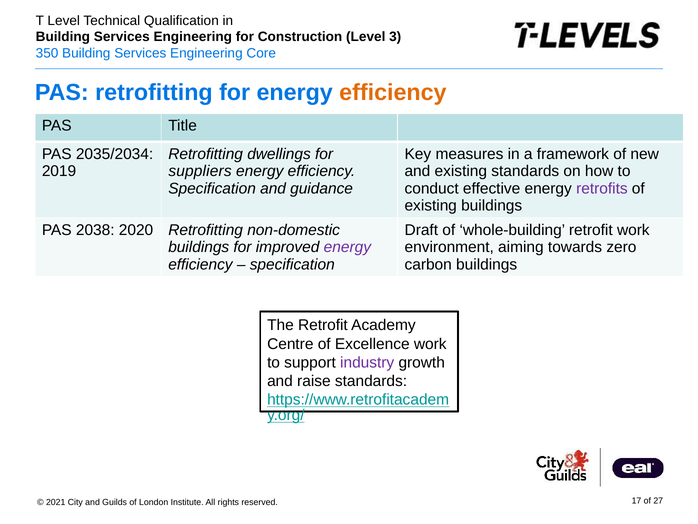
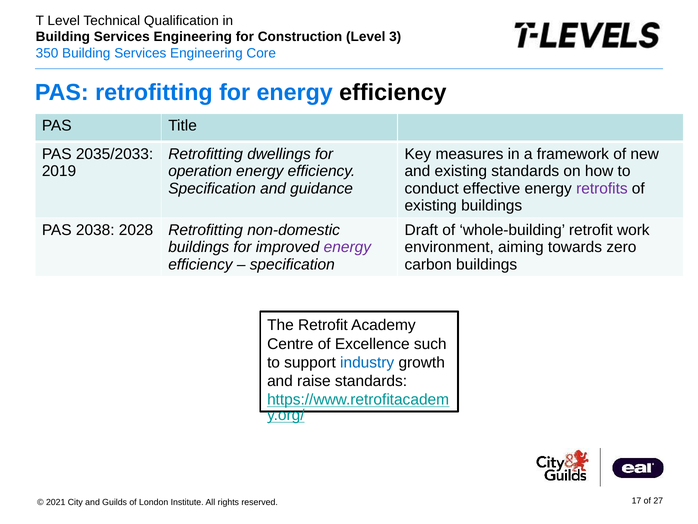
efficiency colour: orange -> black (393, 93)
2035/2034: 2035/2034 -> 2035/2033 (115, 154)
suppliers: suppliers -> operation (200, 171)
2020: 2020 -> 2028 (136, 230)
Excellence work: work -> such (430, 344)
industry colour: purple -> blue (367, 362)
